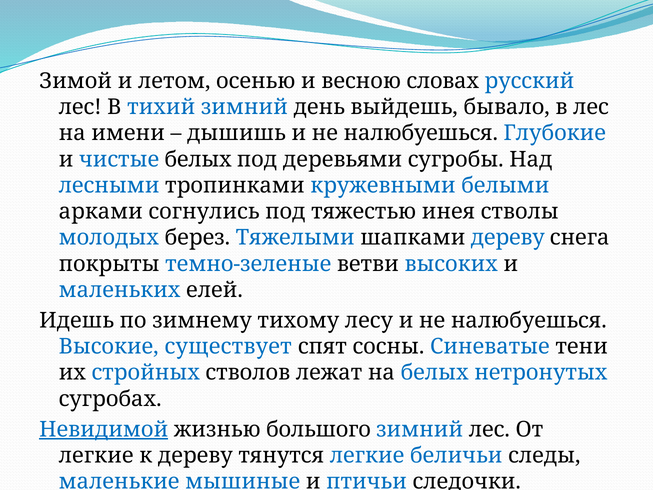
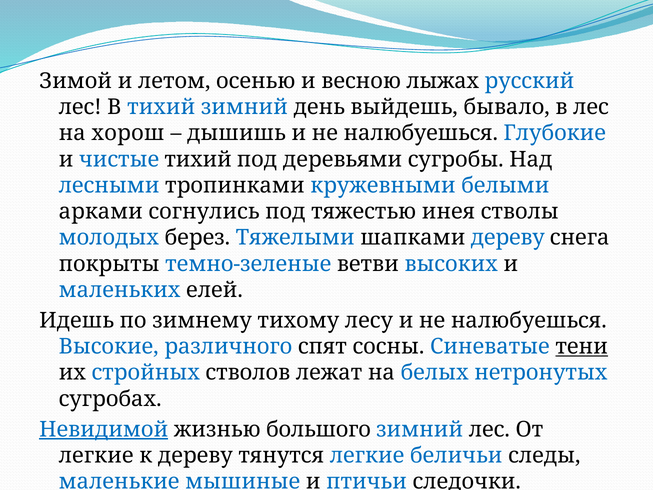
словах: словах -> лыжах (443, 81)
имени: имени -> хорош (128, 133)
чистые белых: белых -> тихий (198, 159)
существует: существует -> различного (228, 346)
тени underline: none -> present (582, 346)
